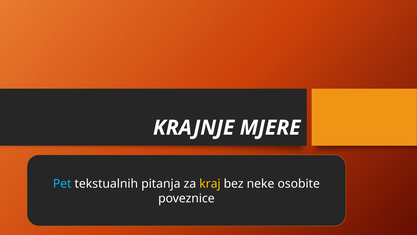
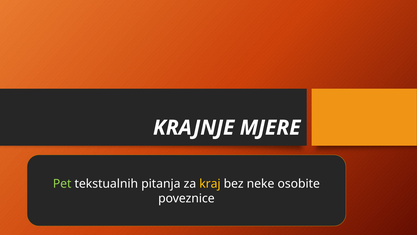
Pet colour: light blue -> light green (62, 184)
